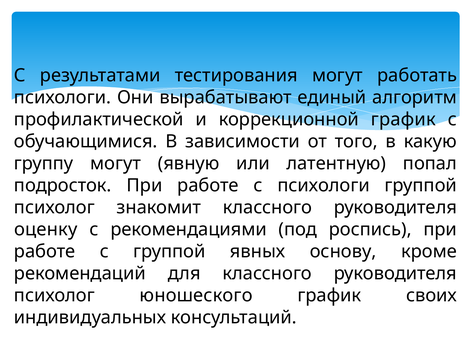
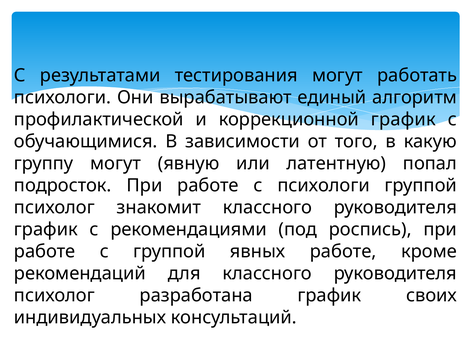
оценку: оценку -> график (46, 230)
явных основу: основу -> работе (343, 252)
юношеского: юношеского -> разработана (196, 296)
